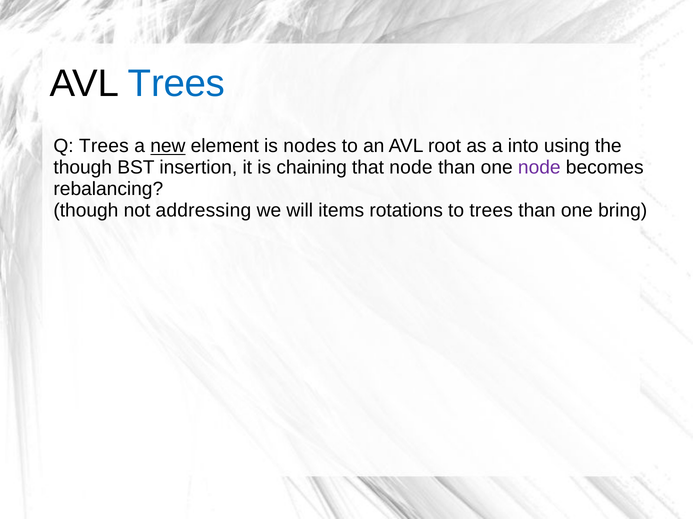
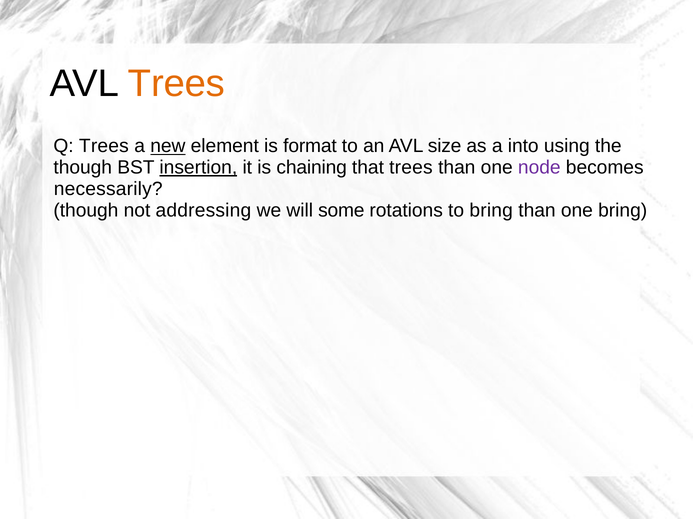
Trees colour: blue -> orange (176, 84)
nodes: nodes -> format (310, 146)
root: root -> size (445, 146)
insertion underline: none -> present (198, 168)
that node: node -> trees (411, 168)
rebalancing: rebalancing -> necessarily (108, 189)
items: items -> some (341, 211)
to trees: trees -> bring (491, 211)
